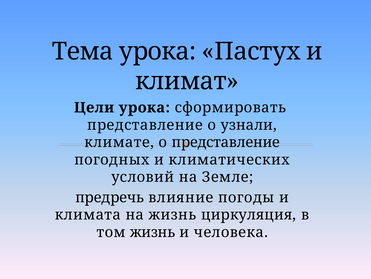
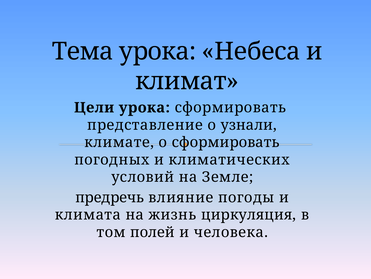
Пастух: Пастух -> Небеса (251, 51)
о представление: представление -> сформировать (226, 142)
том жизнь: жизнь -> полей (152, 232)
